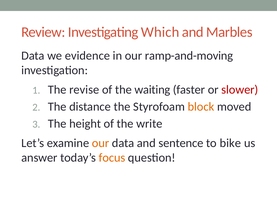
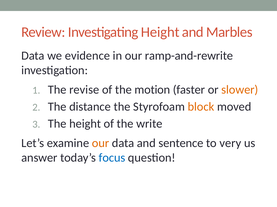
Investigating Which: Which -> Height (160, 32)
ramp-and-moving: ramp-and-moving -> ramp-and-rewrite (189, 56)
waiting: waiting -> motion (152, 90)
slower colour: red -> orange (240, 90)
bike: bike -> very (230, 144)
focus colour: orange -> blue (112, 158)
